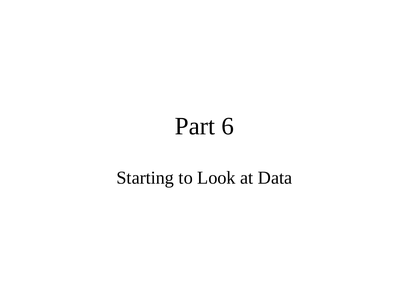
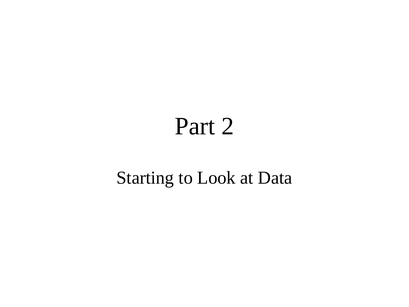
6: 6 -> 2 (228, 126)
